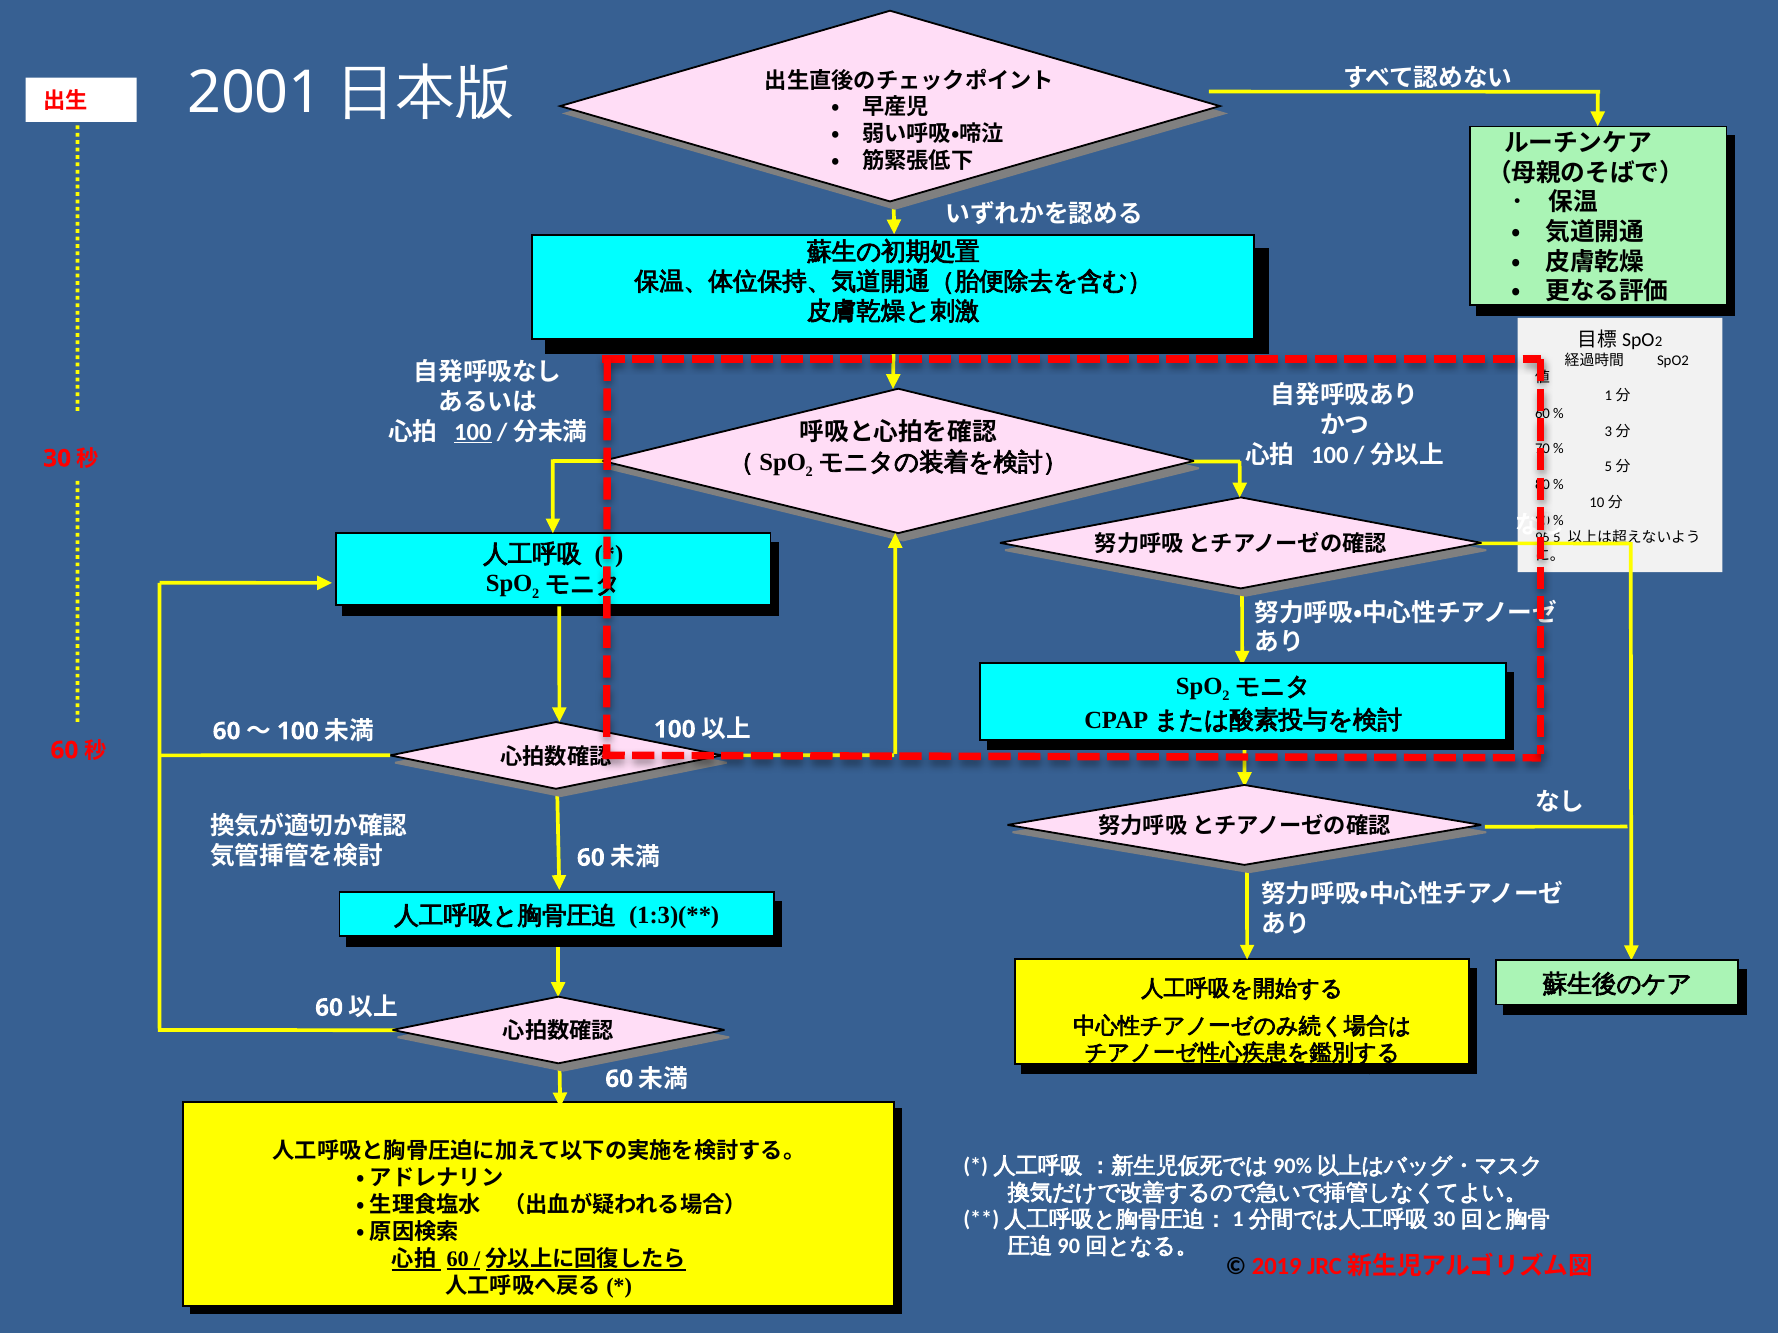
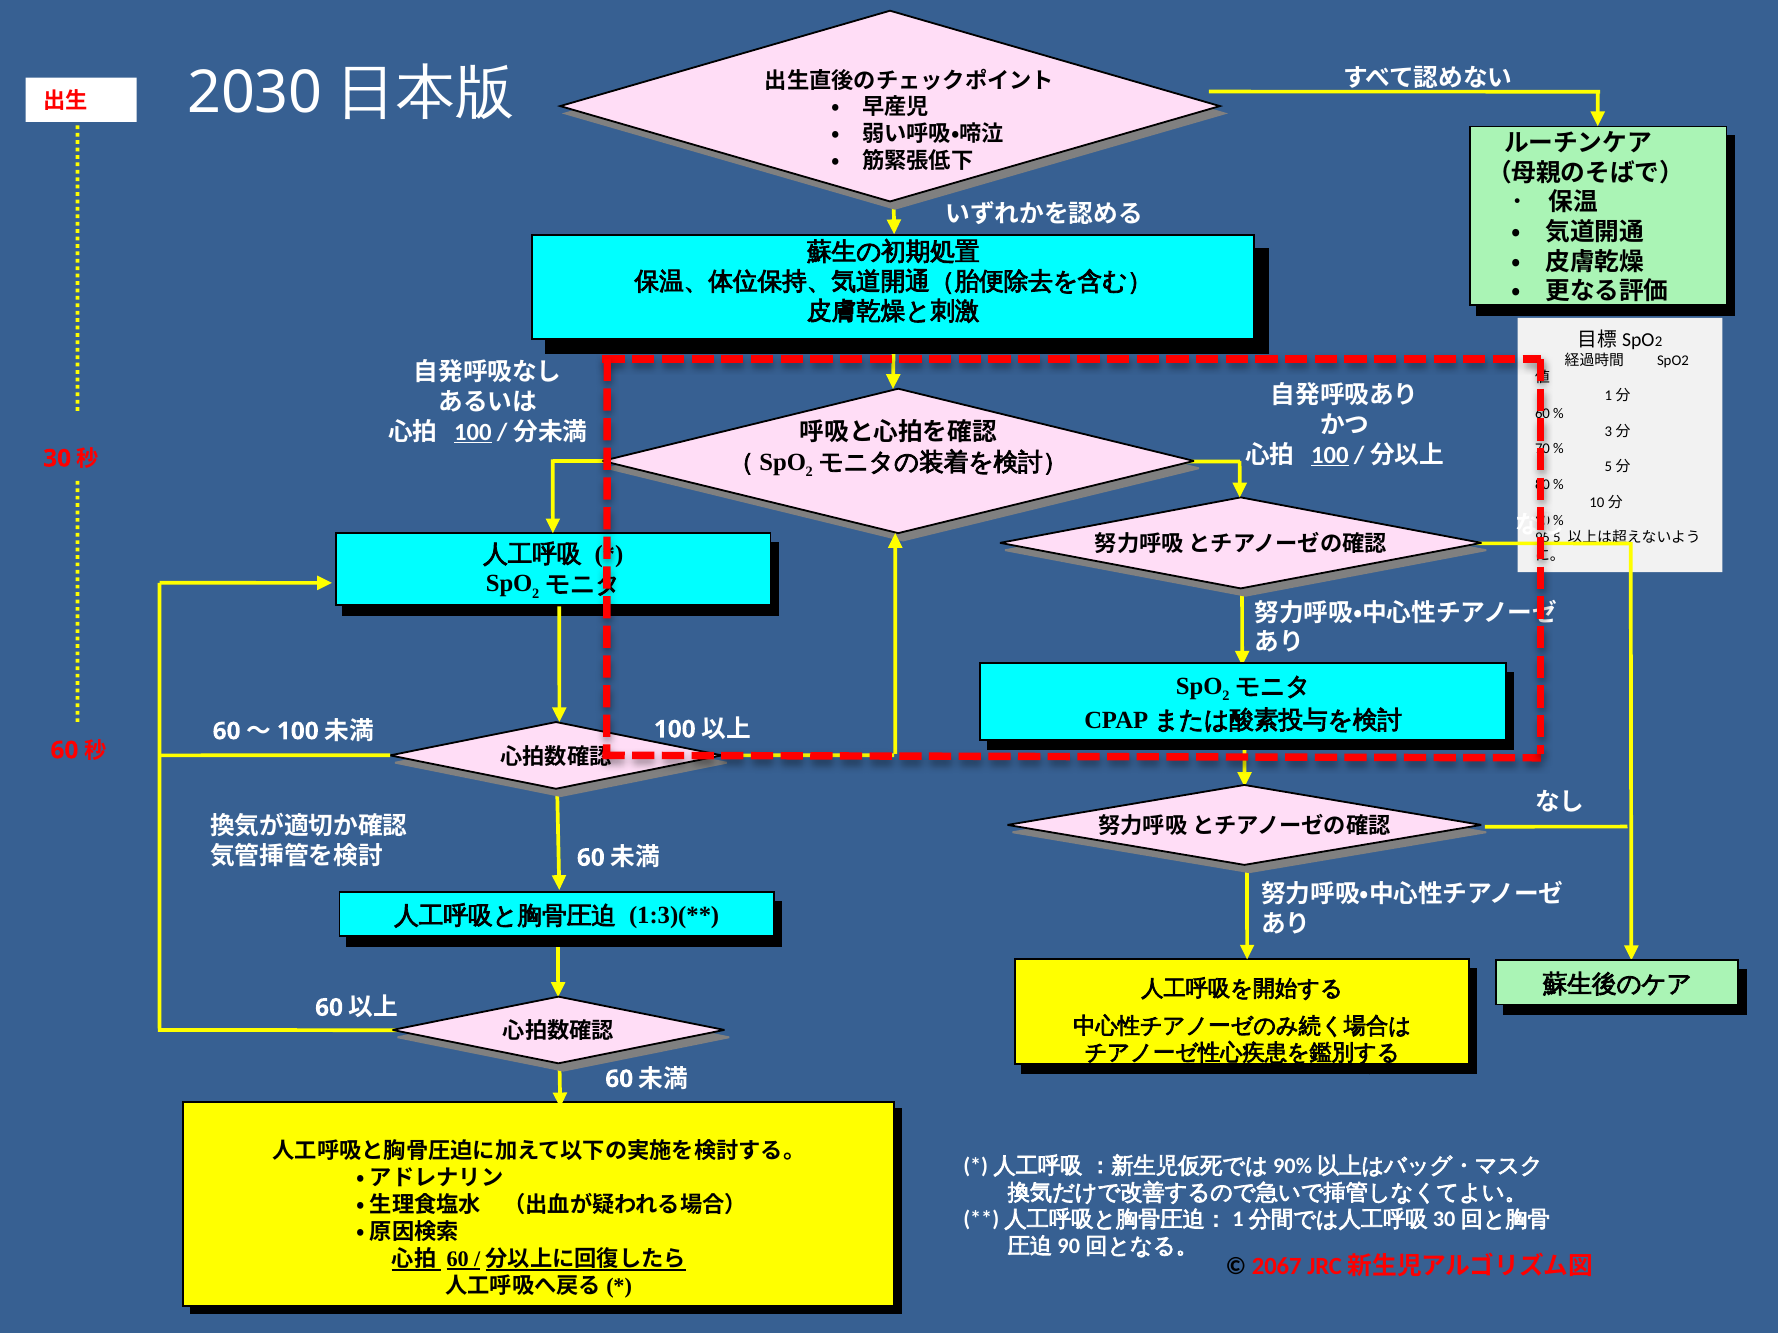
2001: 2001 -> 2030 (255, 93)
100 underline: none -> present (1330, 455)
2019: 2019 -> 2067 (1277, 1267)
